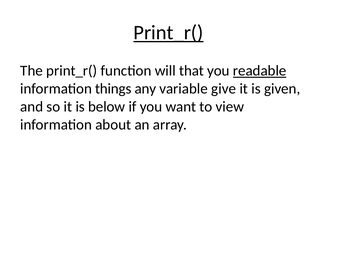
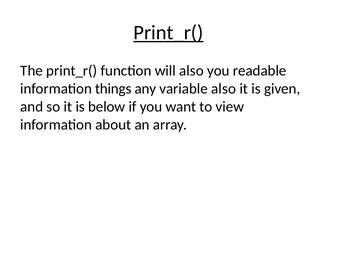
will that: that -> also (191, 71)
readable underline: present -> none (260, 71)
variable give: give -> also (224, 89)
